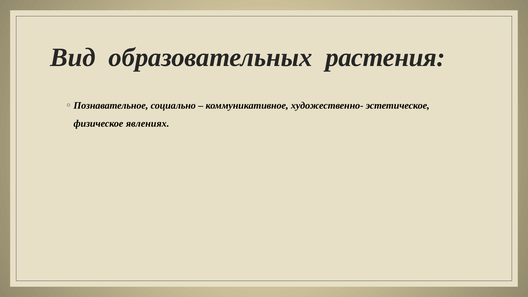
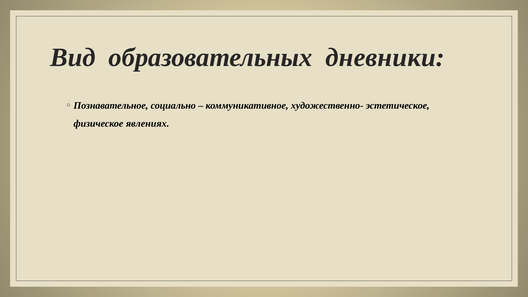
растения: растения -> дневники (385, 57)
